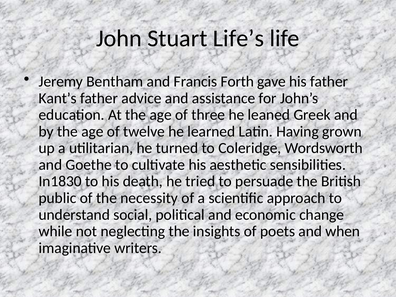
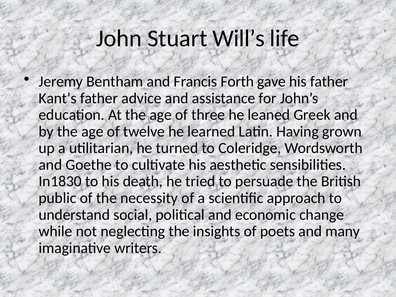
Life’s: Life’s -> Will’s (239, 38)
when: when -> many (343, 231)
